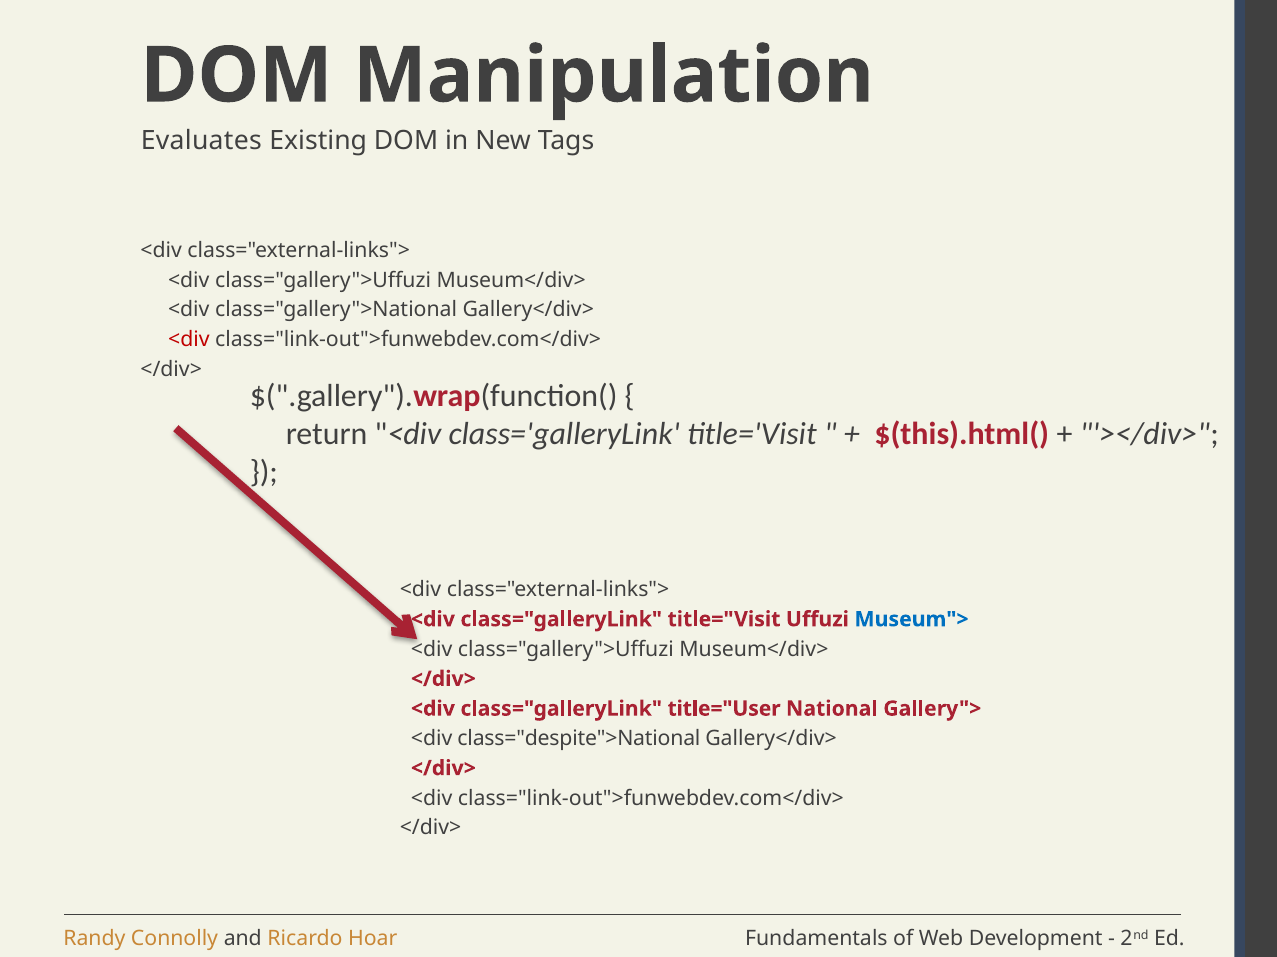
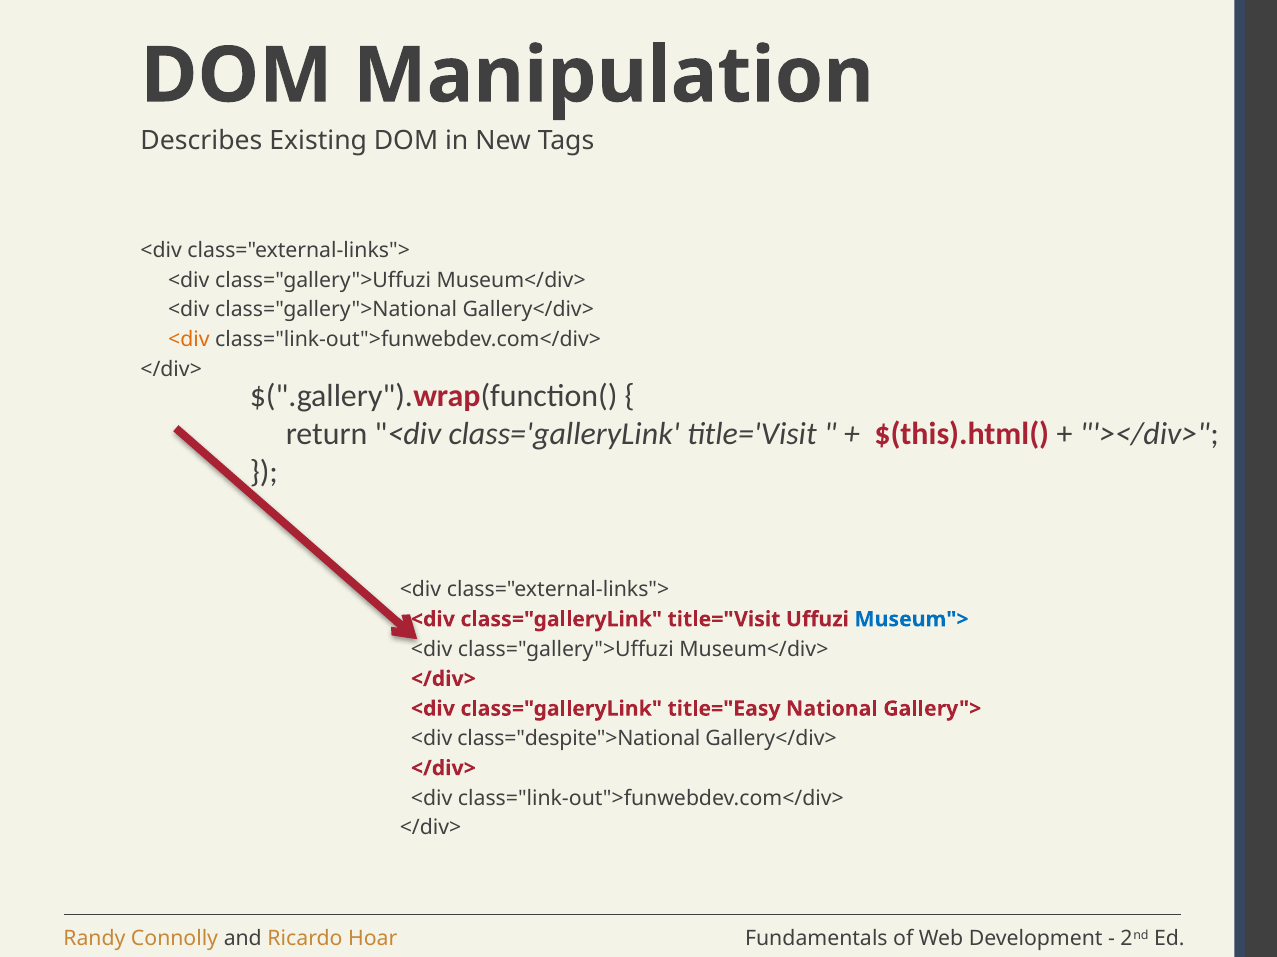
Evaluates: Evaluates -> Describes (201, 141)
<div colour: red -> orange (189, 340)
title="User: title="User -> title="Easy (724, 709)
